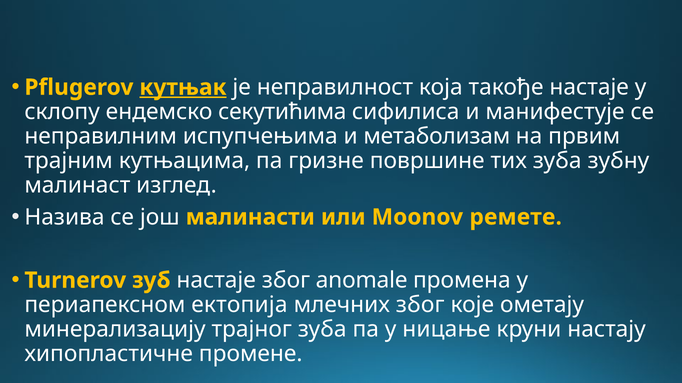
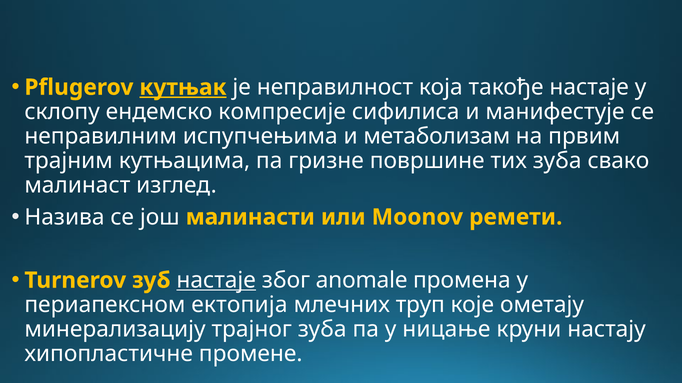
секутићима: секутићима -> компресије (282, 112)
зубну: зубну -> свако (618, 161)
ремете: ремете -> ремети (516, 217)
настаје underline: none -> present (216, 281)
млечних због: због -> труп (420, 305)
